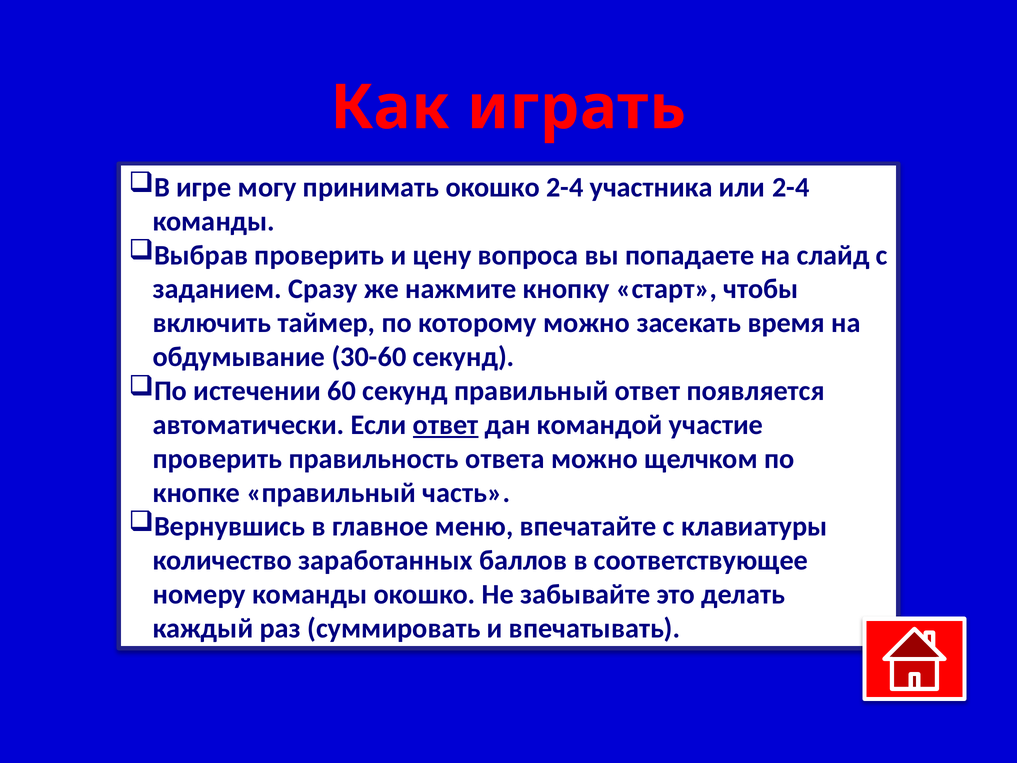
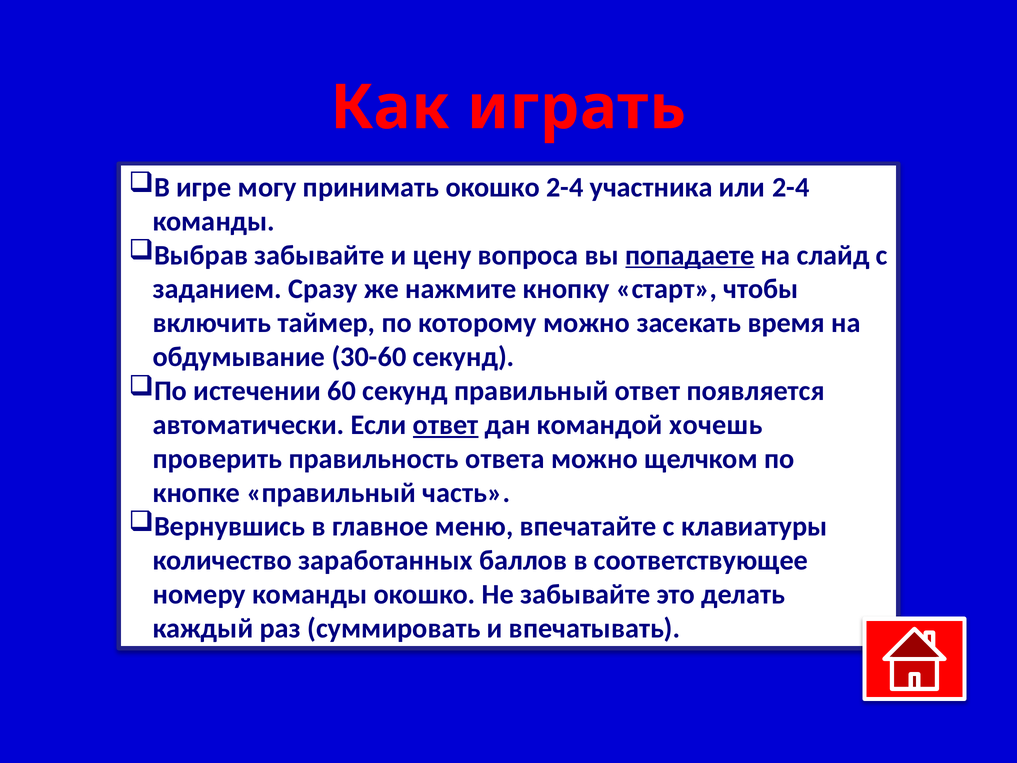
Выбрав проверить: проверить -> забывайте (319, 255)
попадаете underline: none -> present (690, 255)
участие: участие -> хочешь (716, 425)
